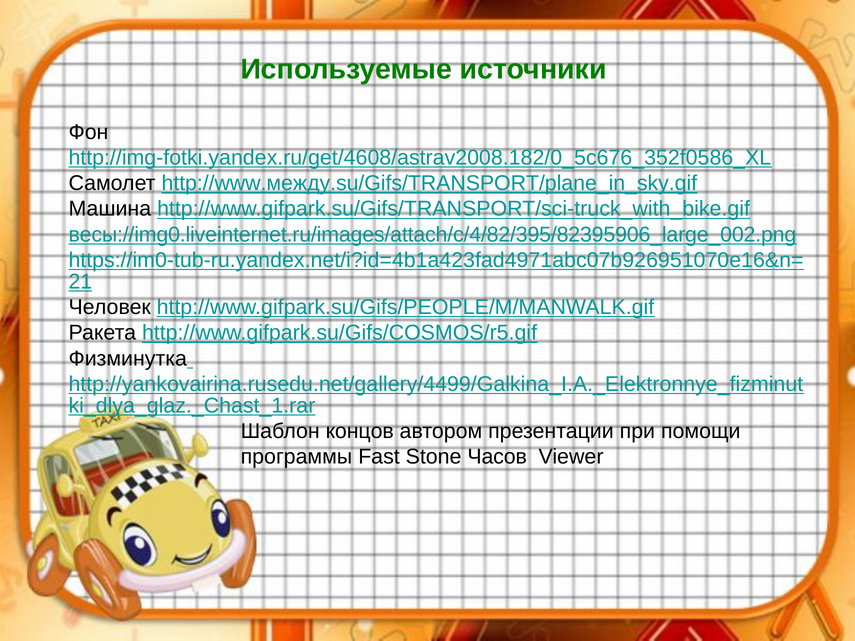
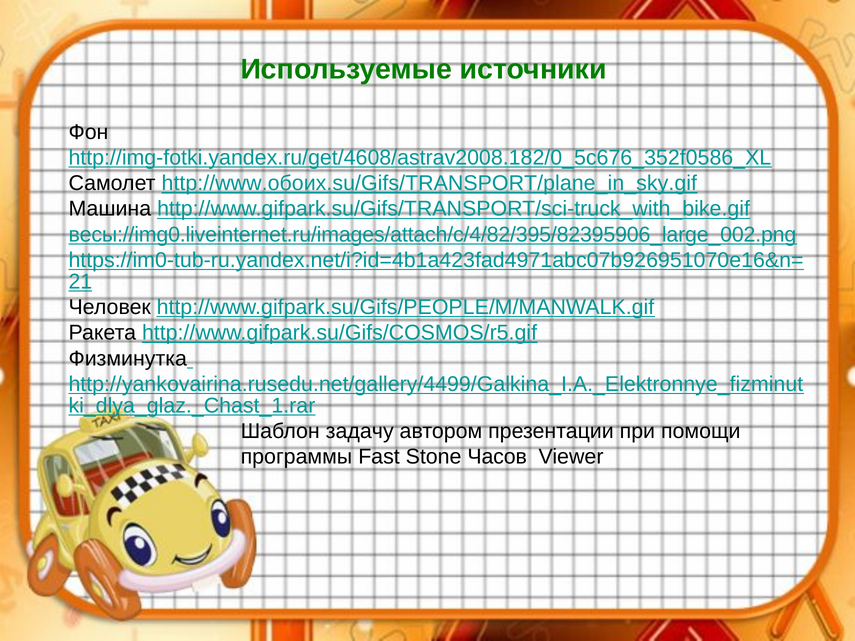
http://www.между.su/Gifs/TRANSPORT/plane_in_sky.gif: http://www.между.su/Gifs/TRANSPORT/plane_in_sky.gif -> http://www.обоих.su/Gifs/TRANSPORT/plane_in_sky.gif (429, 183)
концов: концов -> задачу (360, 431)
